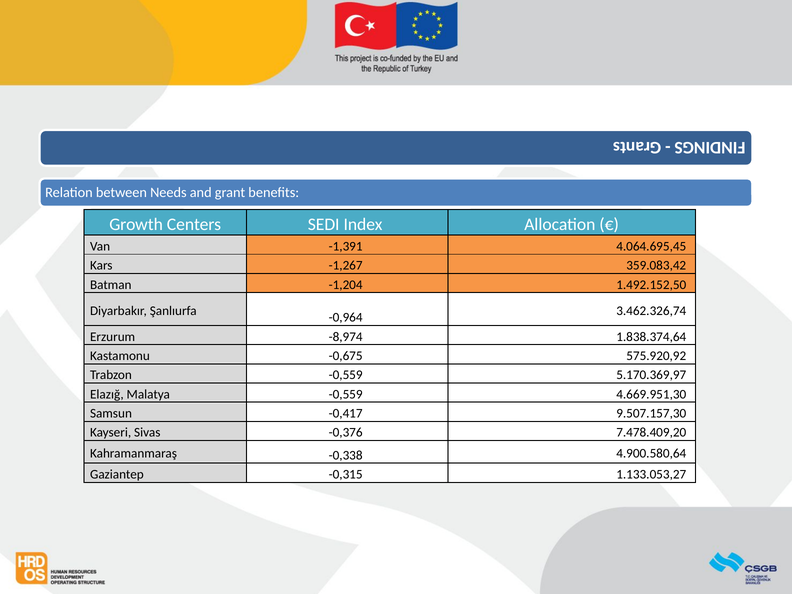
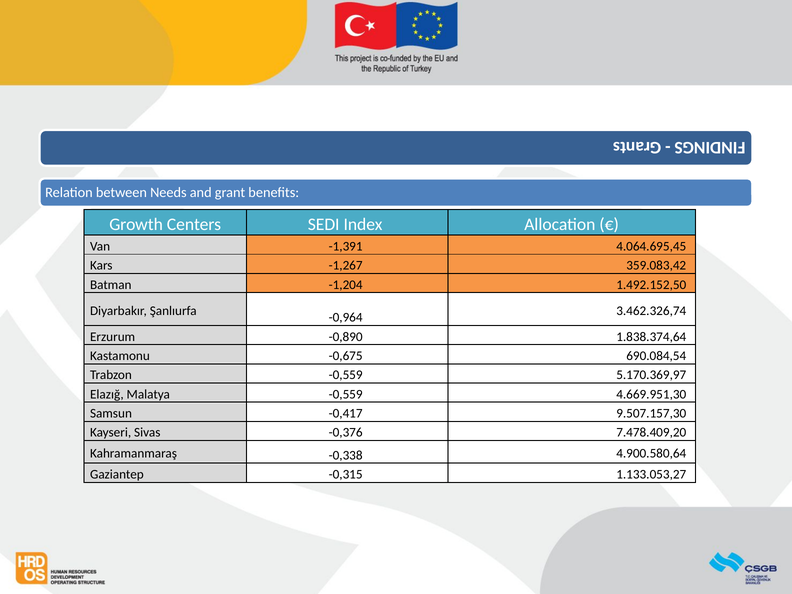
-8,974: -8,974 -> -0,890 (346, 337)
575.920,92: 575.920,92 -> 690.084,54 (656, 356)
